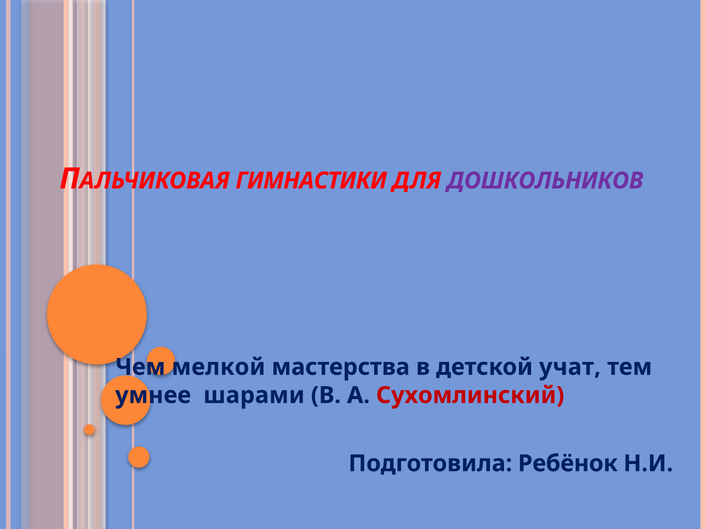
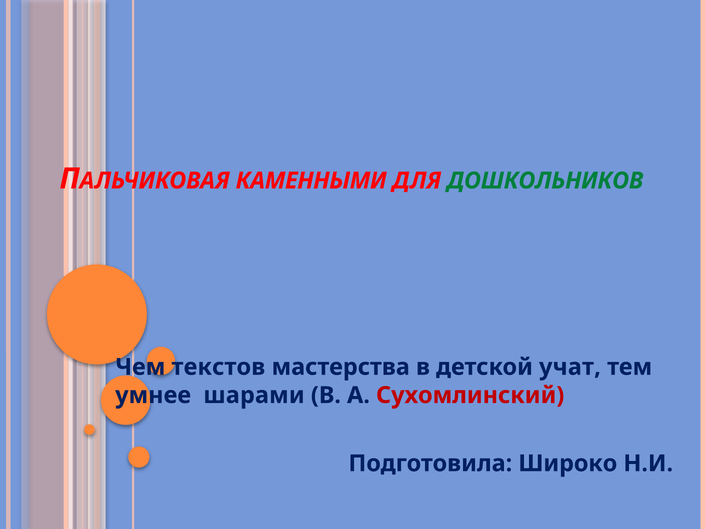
ГИМНАСТИКИ: ГИМНАСТИКИ -> КАМЕННЫМИ (311, 181)
ДОШКОЛЬНИКОВ colour: purple -> green (545, 181)
мелкой: мелкой -> текстов (218, 367)
Ребёнок: Ребёнок -> Широко (568, 463)
